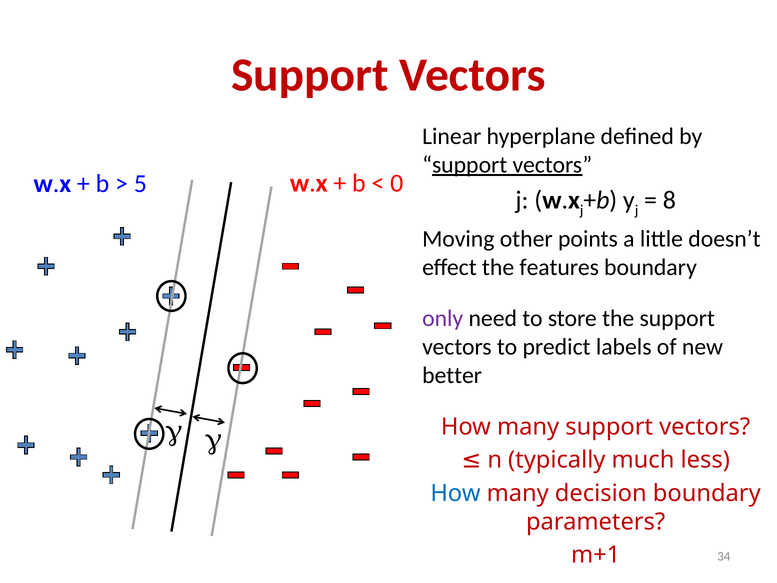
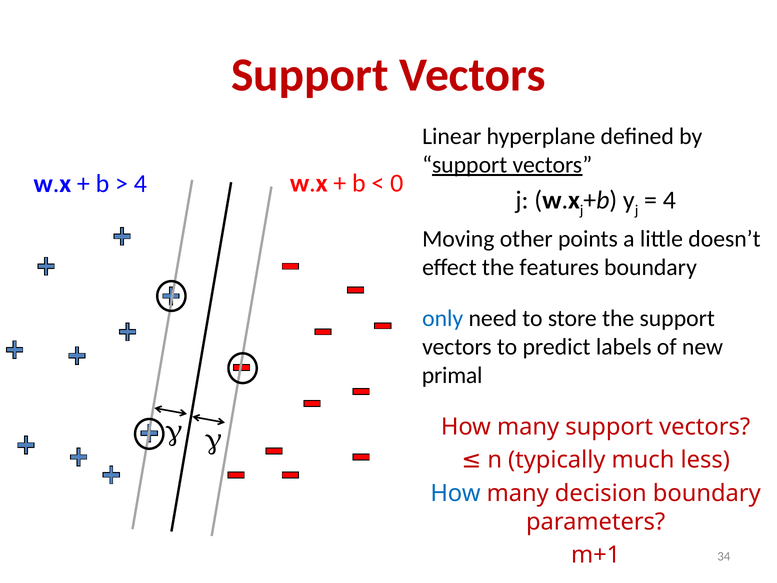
5: 5 -> 4 (140, 184)
8: 8 -> 4 (669, 200)
only colour: purple -> blue (443, 318)
better: better -> primal (452, 375)
